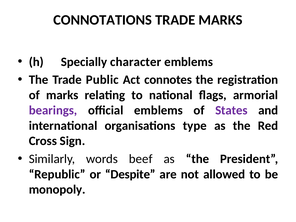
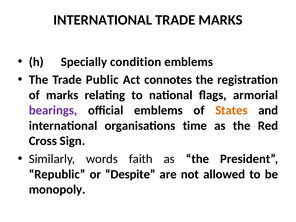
CONNOTATIONS: CONNOTATIONS -> INTERNATIONAL (103, 20)
character: character -> condition (136, 62)
States colour: purple -> orange (231, 110)
type: type -> time (195, 126)
beef: beef -> faith (141, 159)
